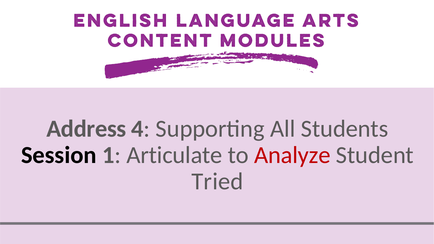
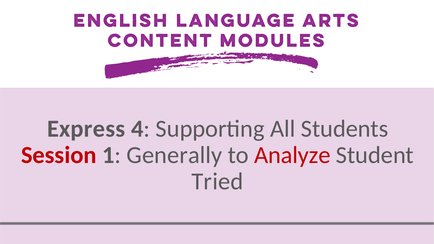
Address: Address -> Express (86, 129)
Session colour: black -> red (59, 155)
Articulate: Articulate -> Generally (174, 155)
